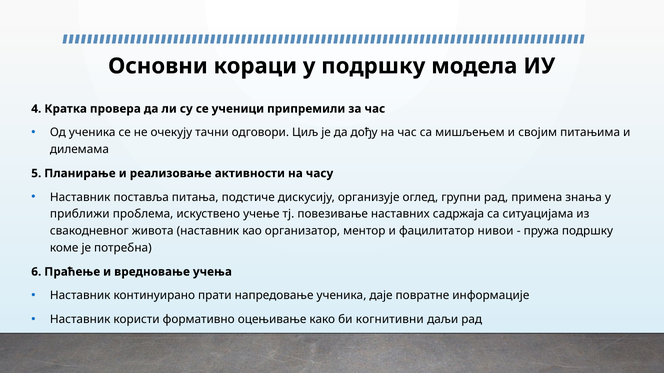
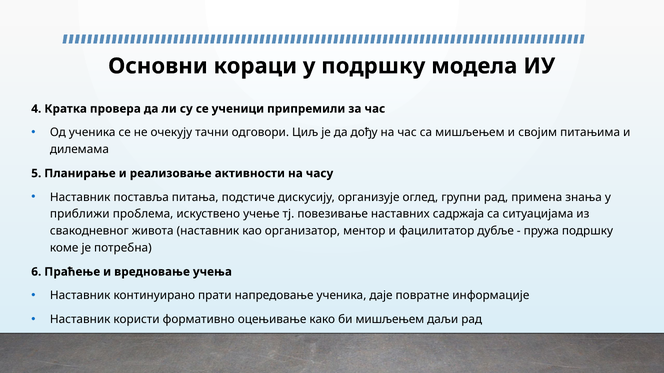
нивои: нивои -> дубље (496, 231)
би когнитивни: когнитивни -> мишљењем (390, 320)
